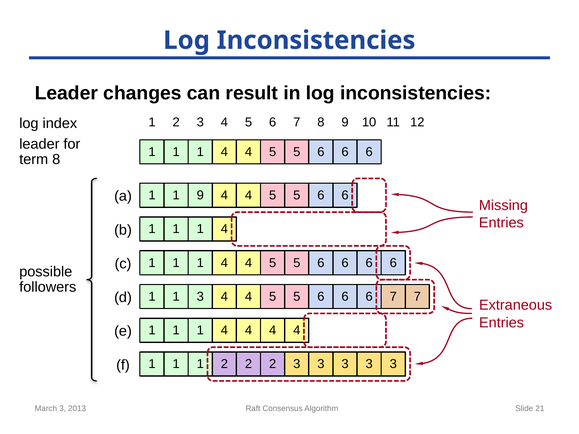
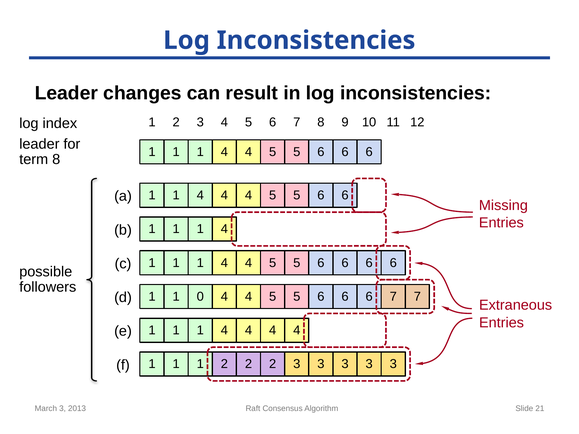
9: 9 -> 4 (200, 195)
1 3: 3 -> 0 (200, 297)
